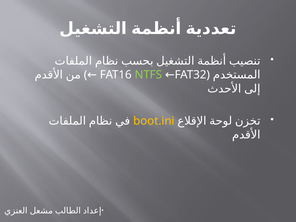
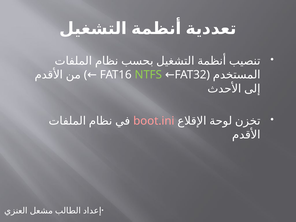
boot.ini colour: yellow -> pink (154, 121)
